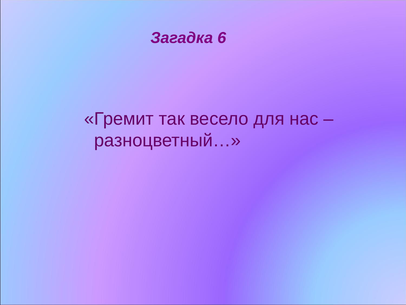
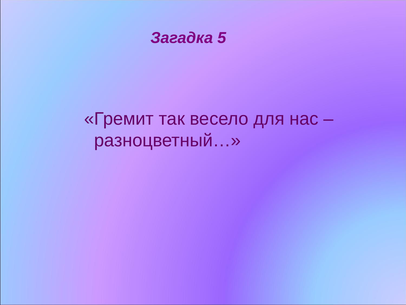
6: 6 -> 5 (222, 38)
